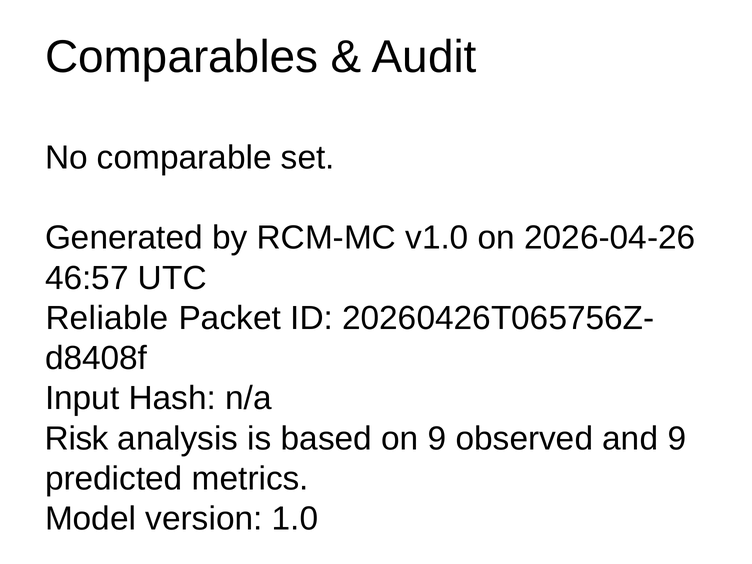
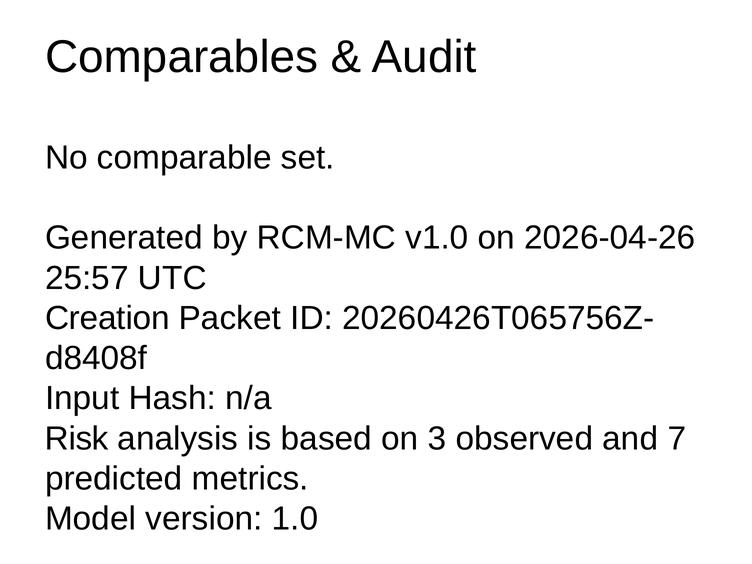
46:57: 46:57 -> 25:57 (87, 278)
Reliable: Reliable -> Creation (107, 318)
on 9: 9 -> 3 (437, 439)
and 9: 9 -> 7 (677, 439)
